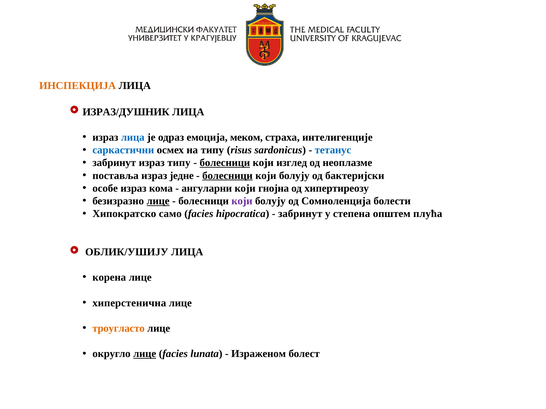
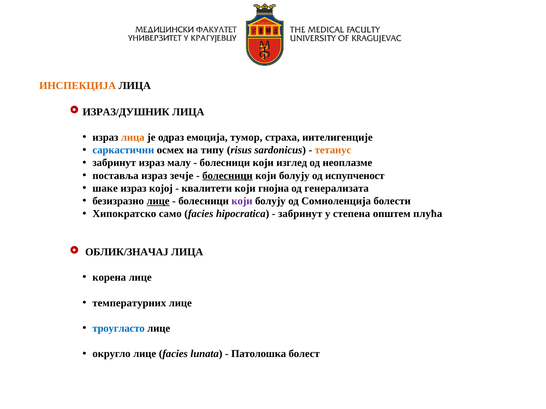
лица colour: blue -> orange (133, 138)
меком: меком -> тумор (246, 138)
тетанус colour: blue -> orange (333, 150)
израз типу: типу -> малу (179, 163)
болесници underline: present -> none (225, 163)
једне: једне -> зечје (182, 176)
бактеријски: бактеријски -> испупченост (355, 176)
особе: особе -> шаке (105, 188)
кома: кома -> којој (161, 188)
ангуларни: ангуларни -> квалитети (207, 188)
хипертиреозу: хипертиреозу -> генерализата (337, 188)
ОБЛИК/УШИЈУ: ОБЛИК/УШИЈУ -> ОБЛИК/ЗНАЧАЈ (127, 252)
хиперстенична: хиперстенична -> температурних (129, 303)
троугласто colour: orange -> blue (119, 329)
лице underline: present -> none (145, 354)
Израженом: Израженом -> Патолошка (259, 354)
